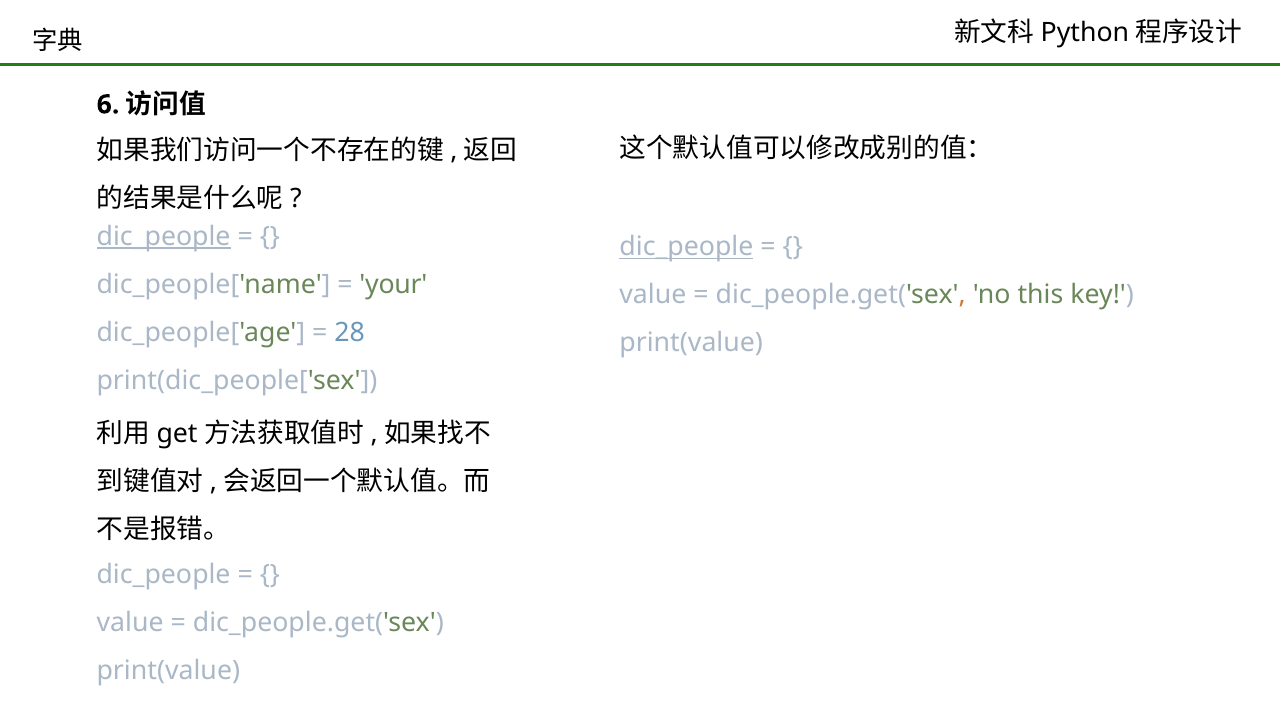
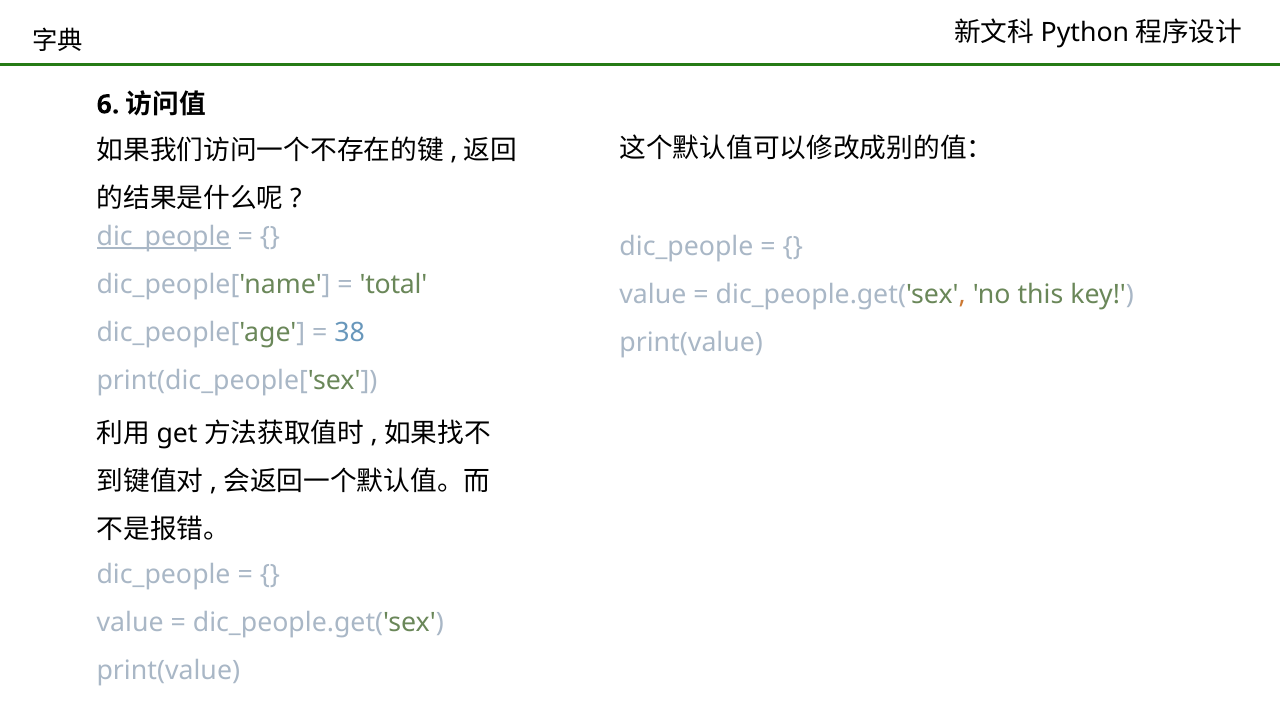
dic_people underline: present -> none (686, 247)
your: your -> total (393, 284)
28: 28 -> 38 (350, 332)
